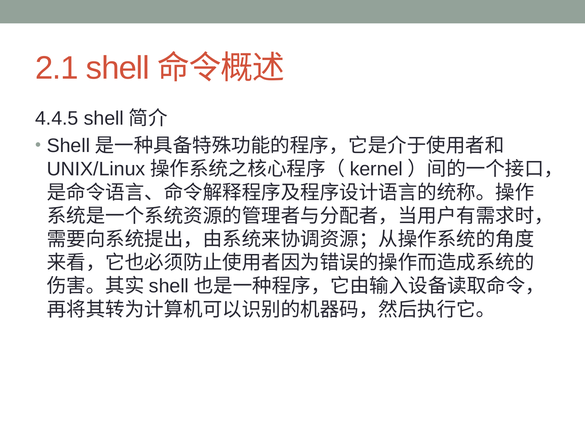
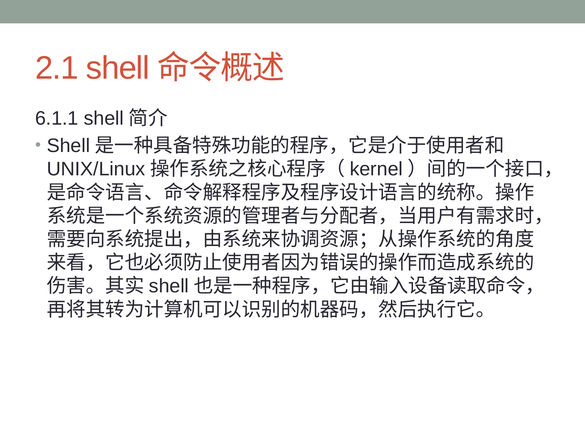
4.4.5: 4.4.5 -> 6.1.1 (57, 118)
